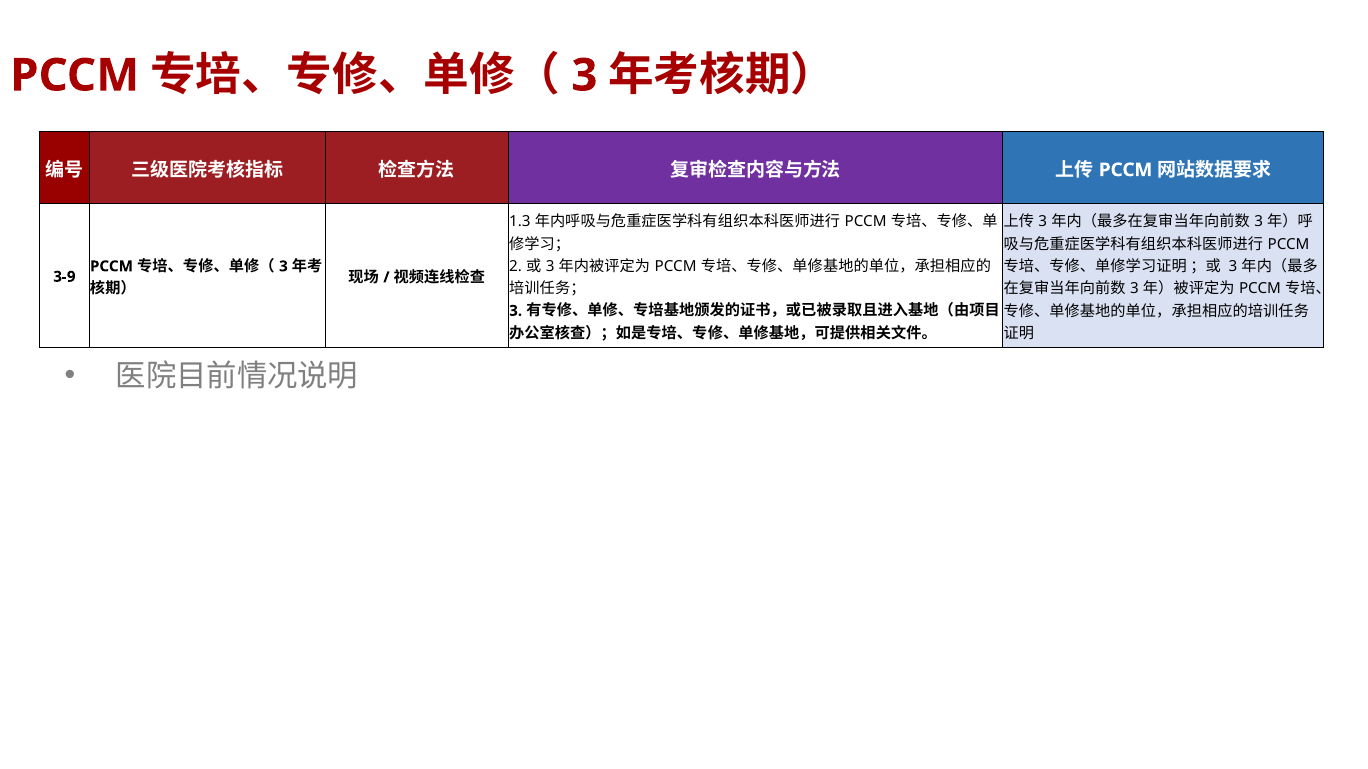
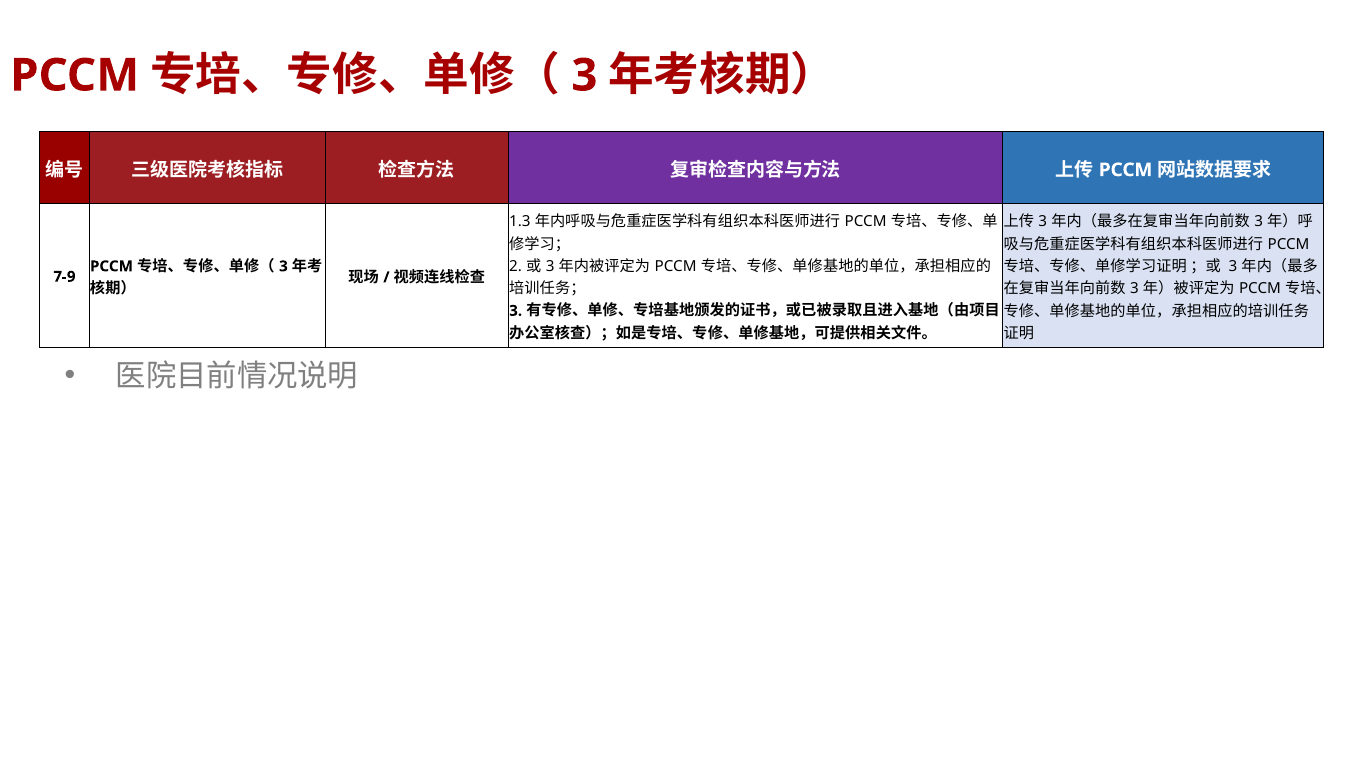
3-9: 3-9 -> 7-9 (64, 277)
